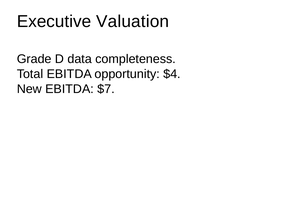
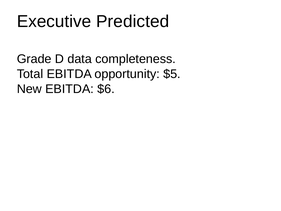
Valuation: Valuation -> Predicted (133, 21)
$4: $4 -> $5 (172, 74)
$7: $7 -> $6 (106, 89)
